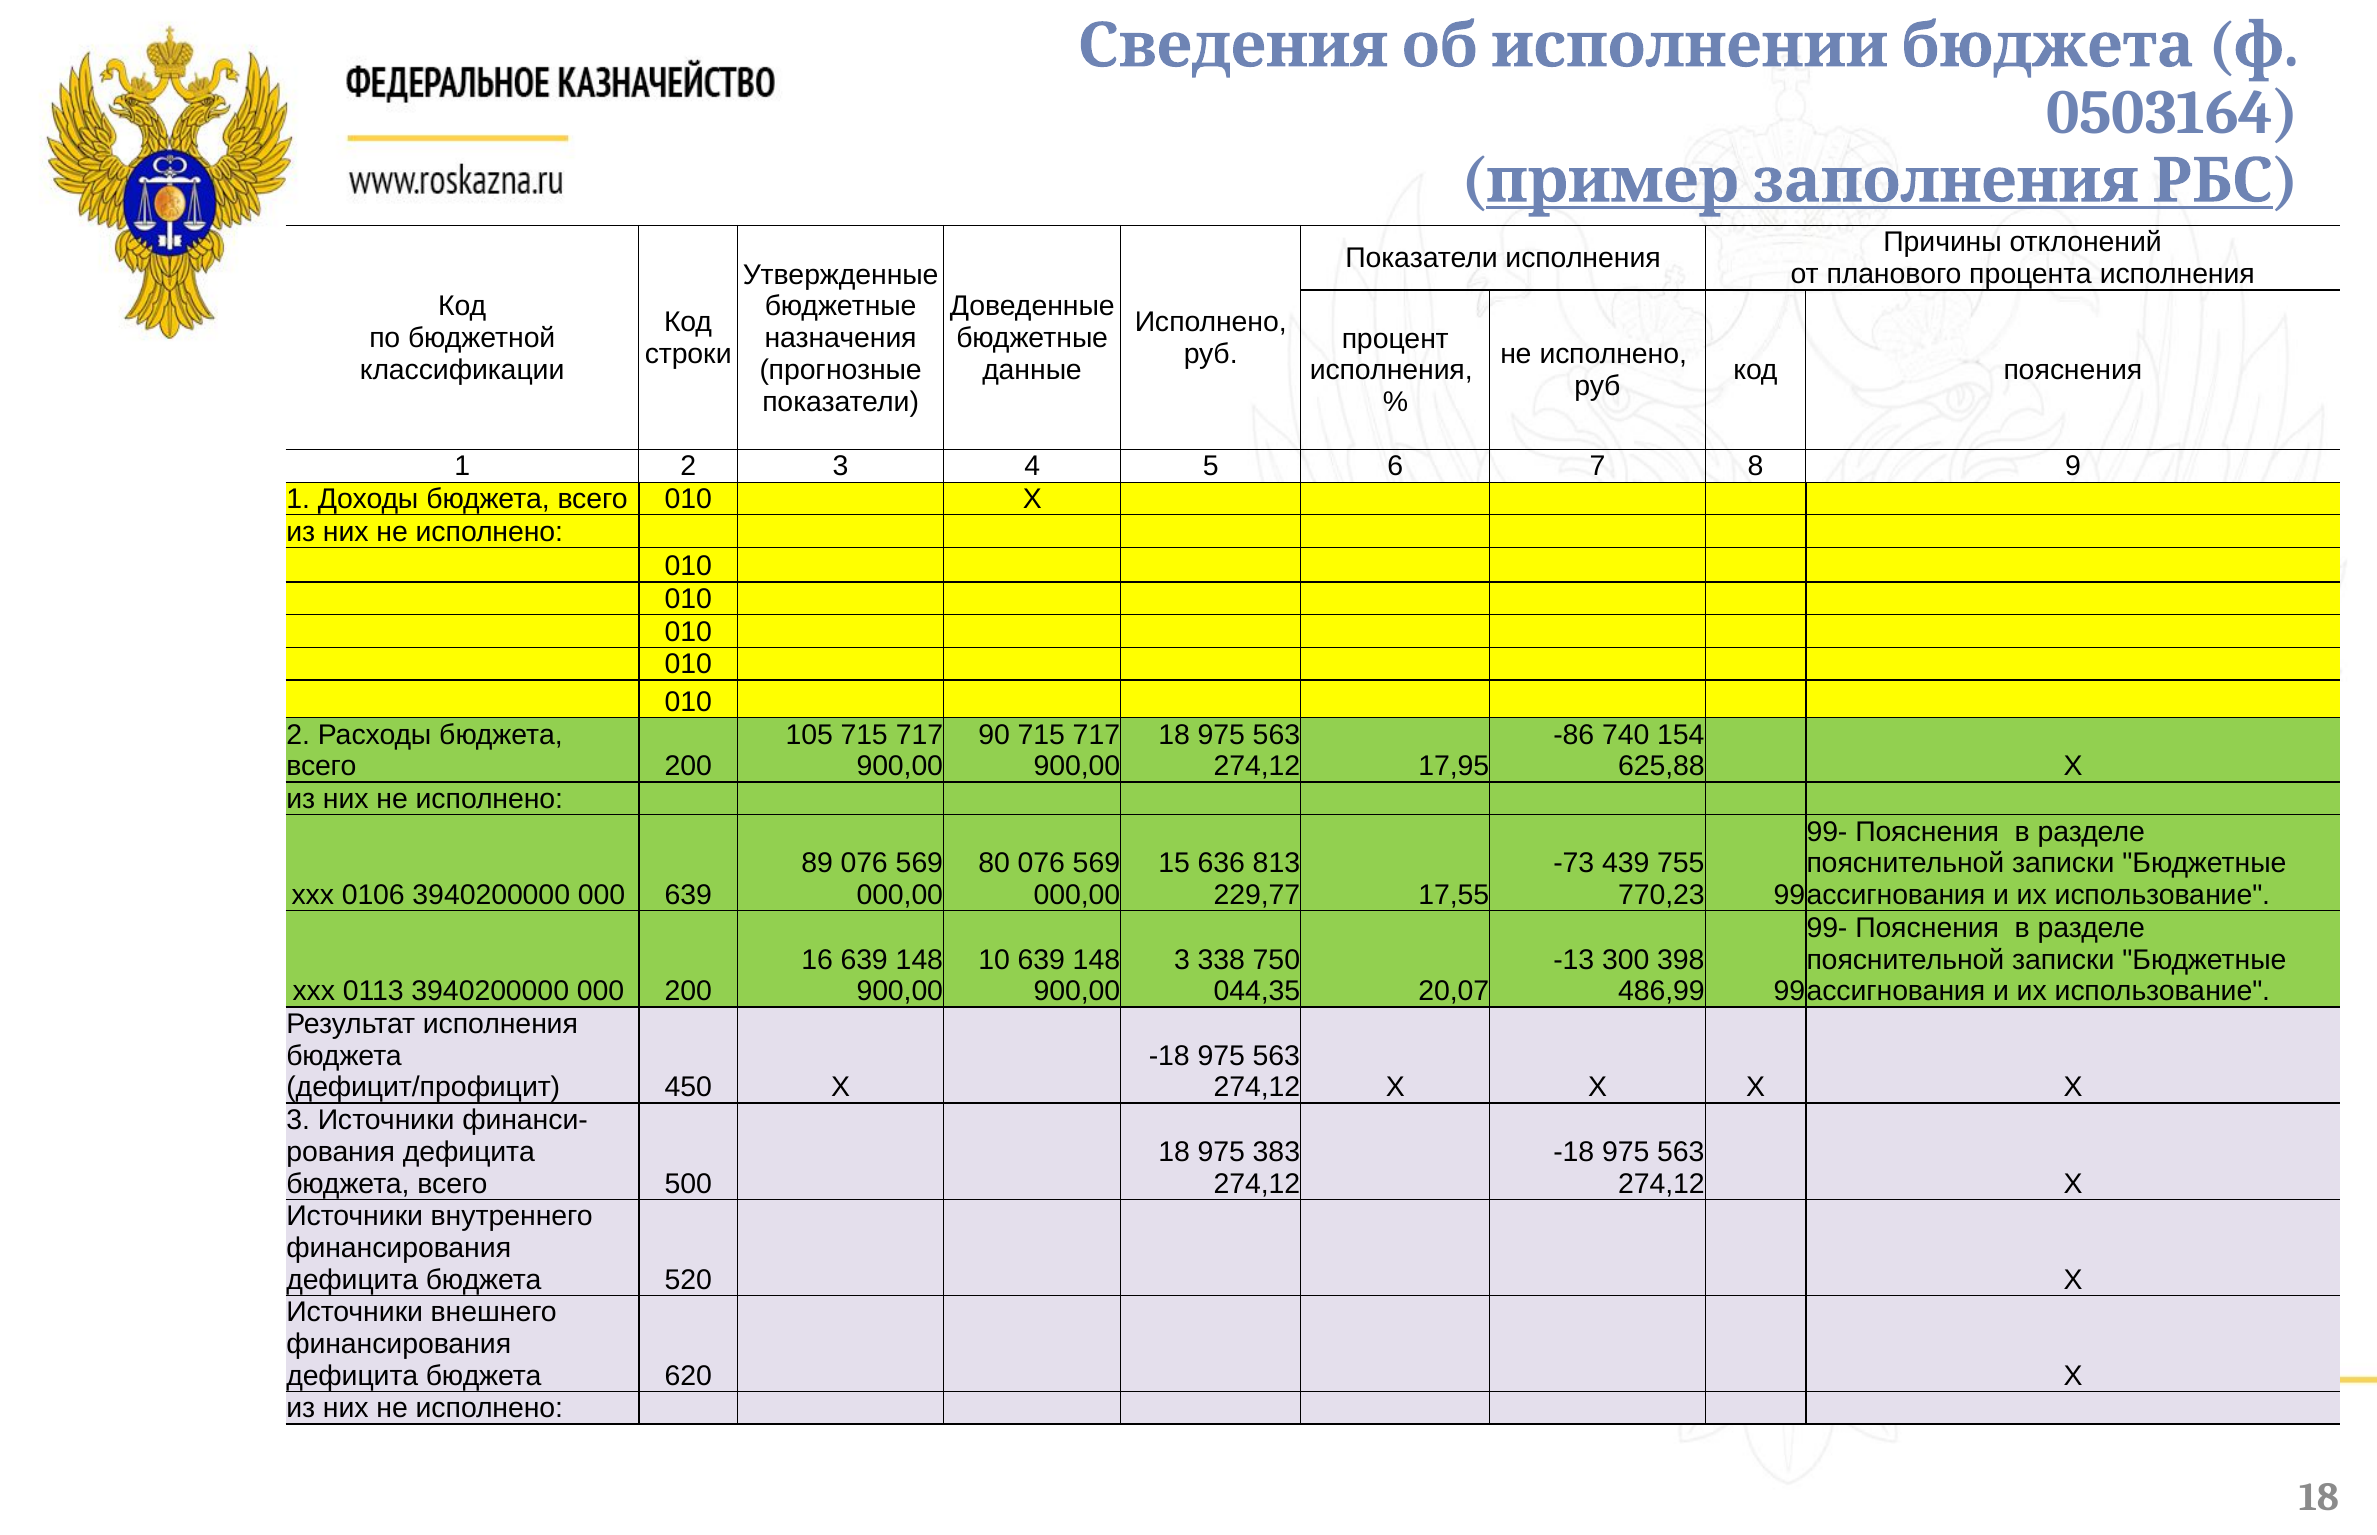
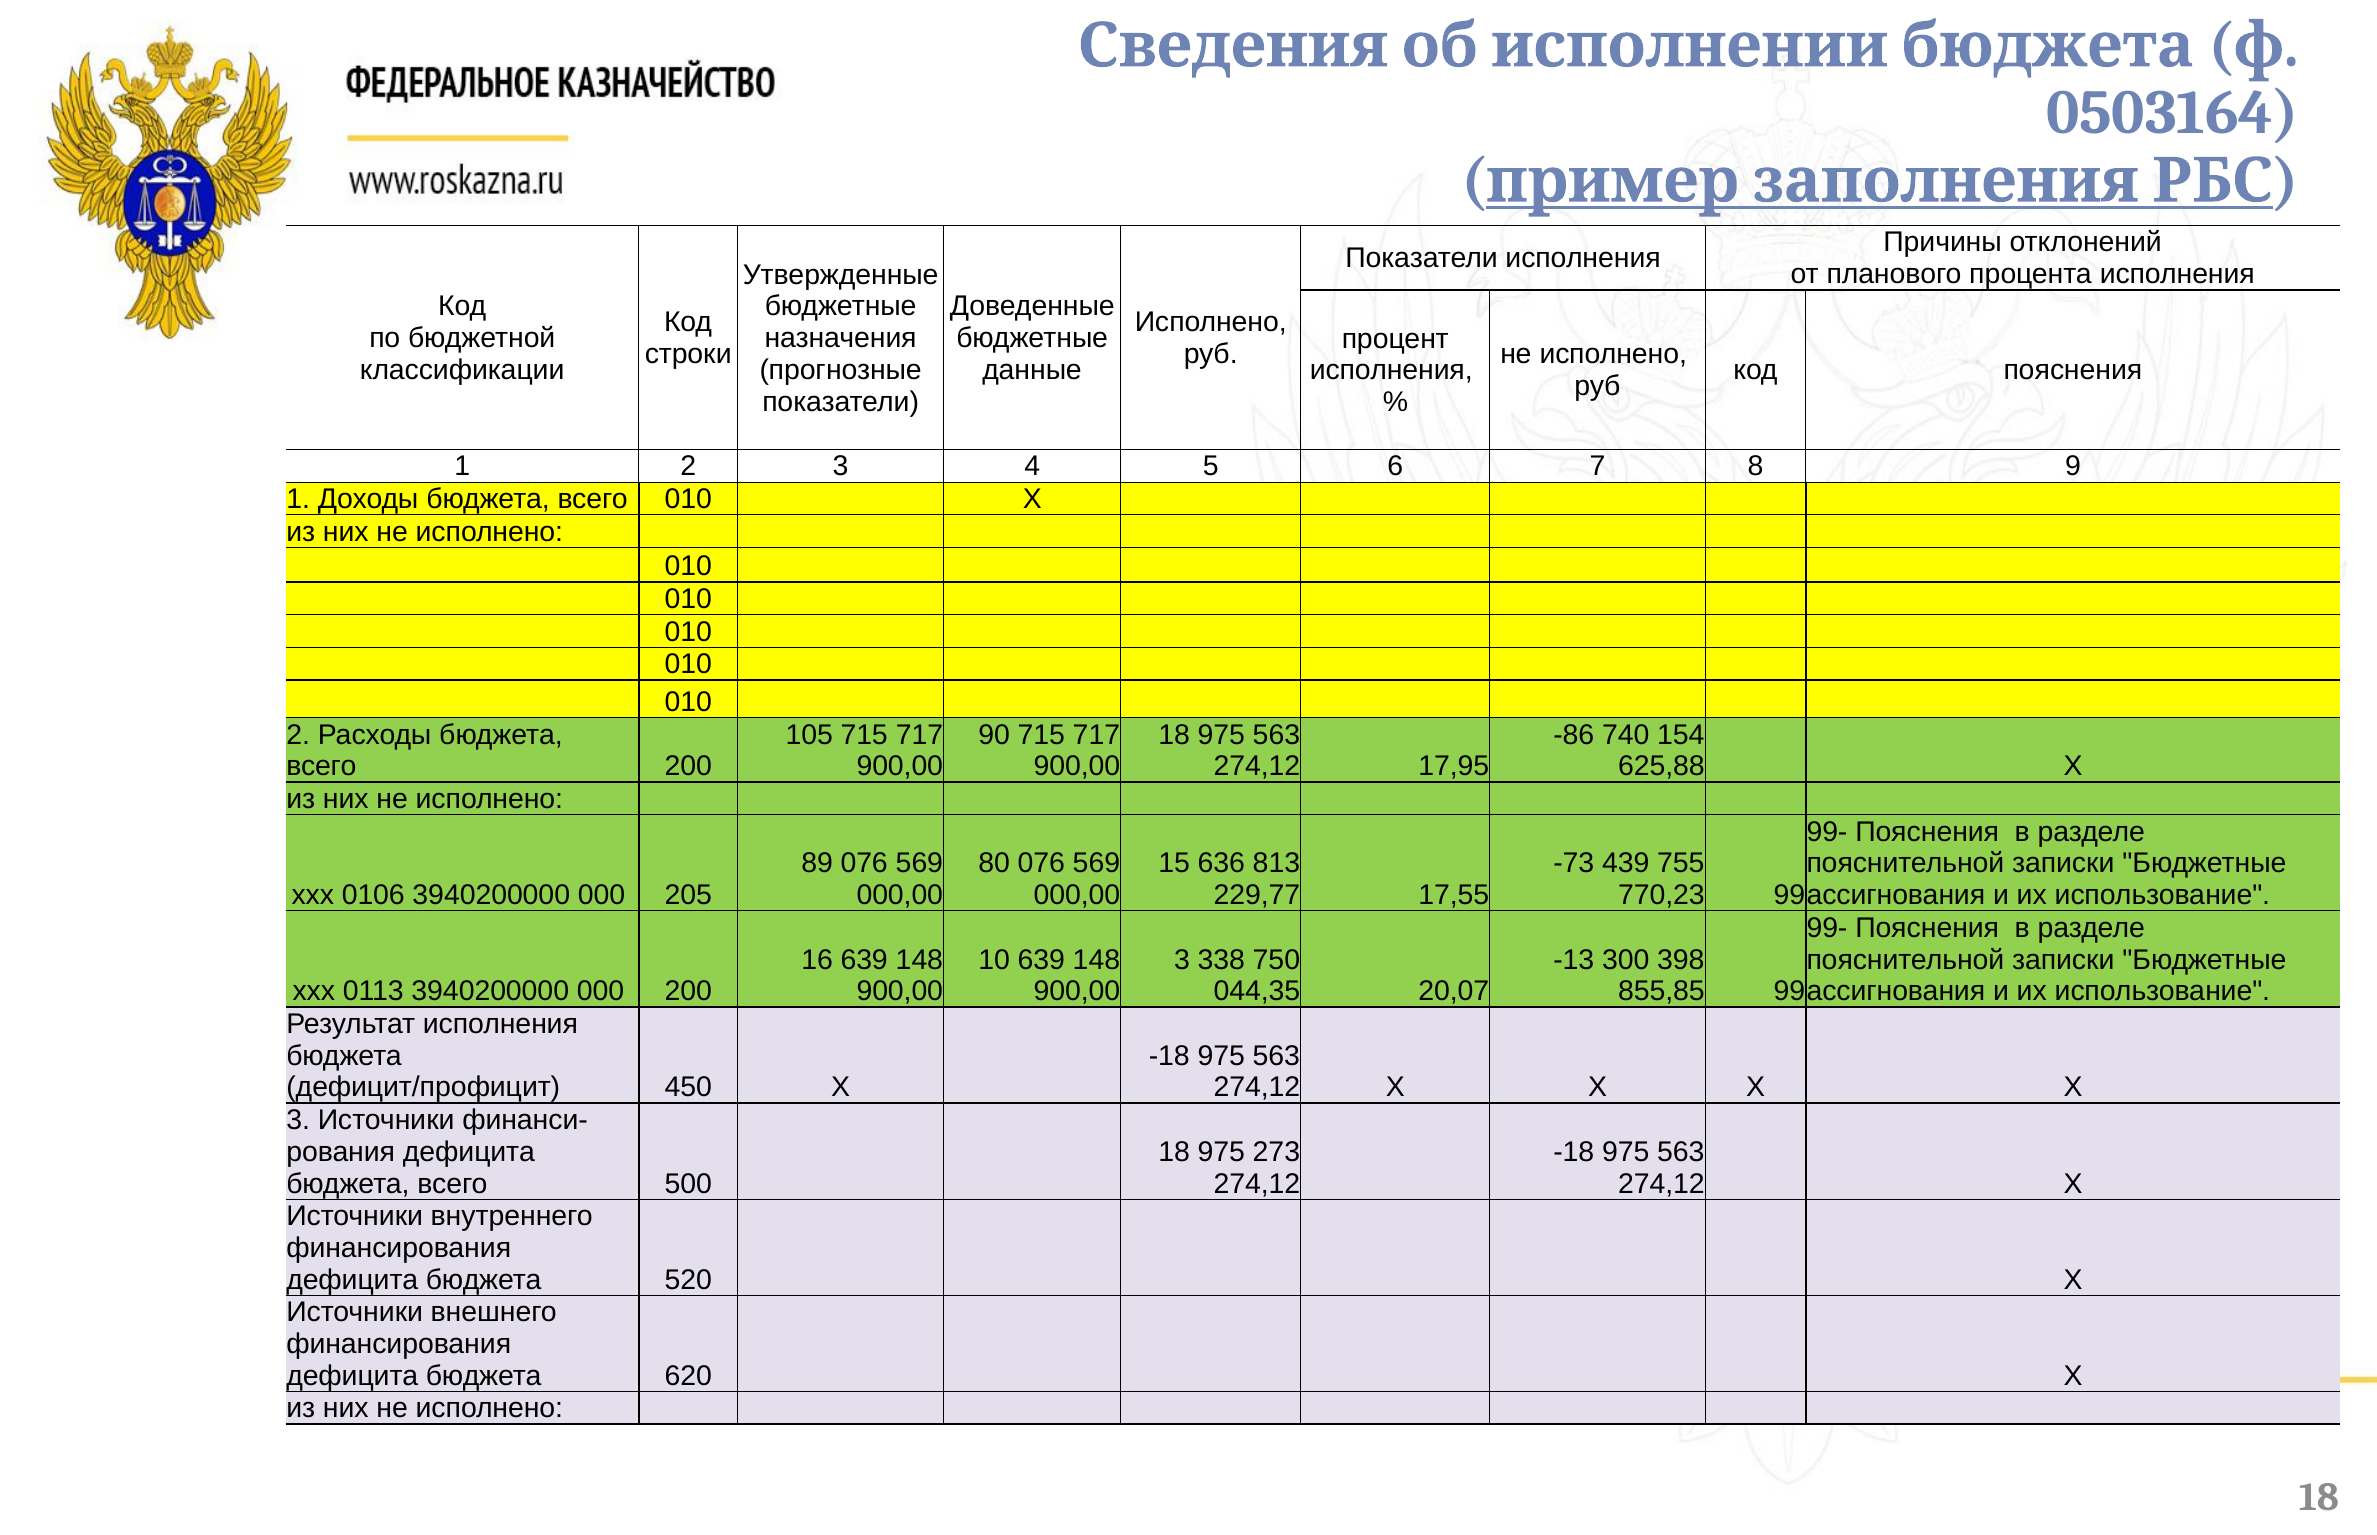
000 639: 639 -> 205 (688, 895)
486,99: 486,99 -> 855,85 (1661, 991)
383: 383 -> 273 (1276, 1152)
